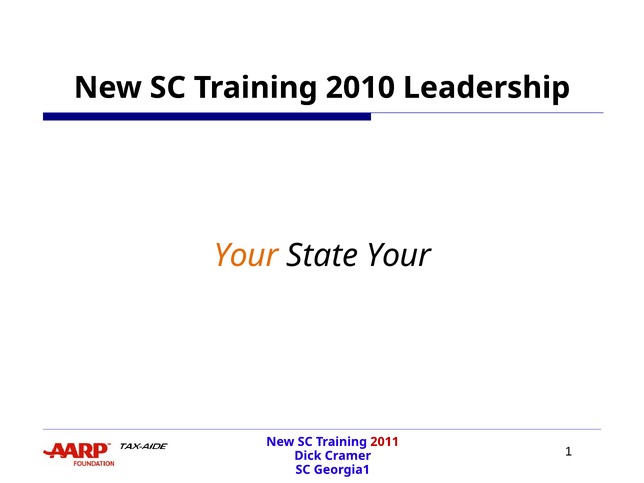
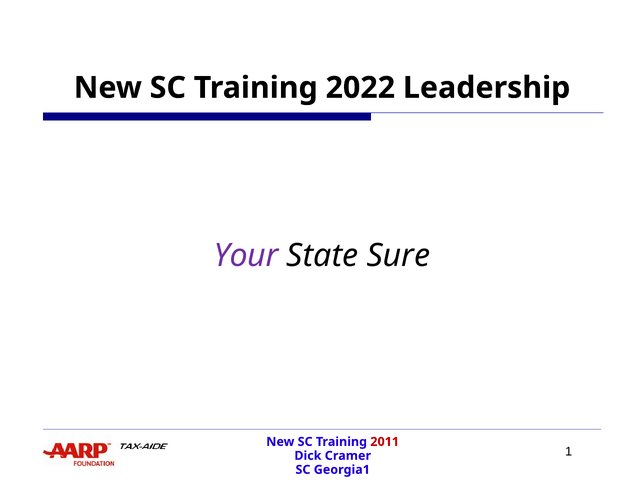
2010: 2010 -> 2022 (360, 88)
Your colour: orange -> purple (246, 256)
State Your: Your -> Sure (398, 256)
